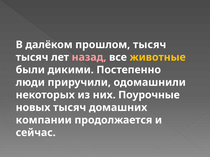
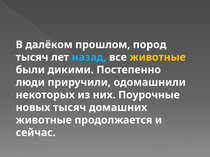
прошлом тысяч: тысяч -> пород (150, 45)
назад colour: pink -> light blue (89, 57)
компании: компании -> животные (44, 120)
